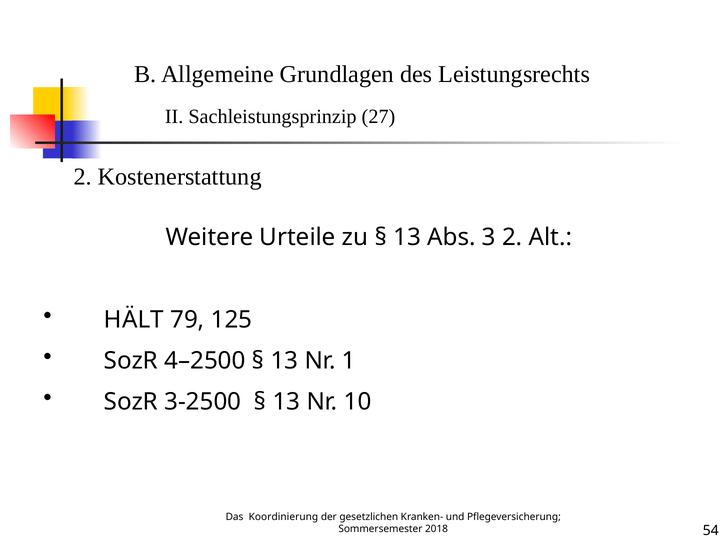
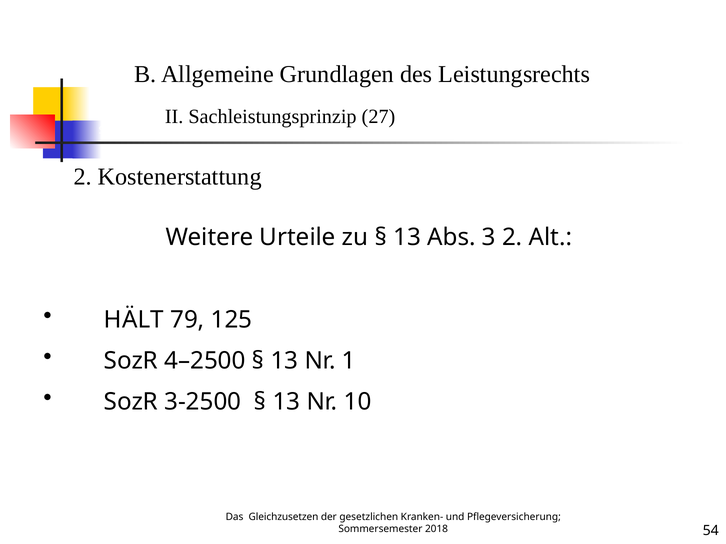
Koordinierung: Koordinierung -> Gleichzusetzen (283, 517)
